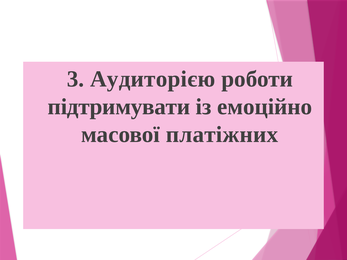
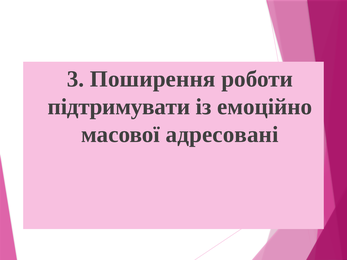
Аудиторією: Аудиторією -> Поширення (153, 79)
платіжних: платіжних -> адресовані (222, 135)
